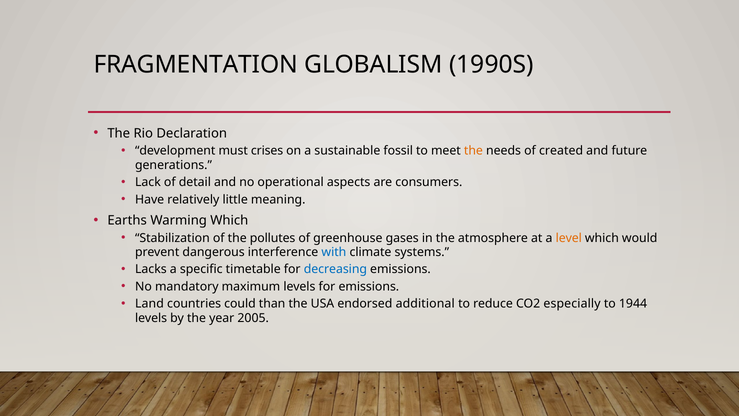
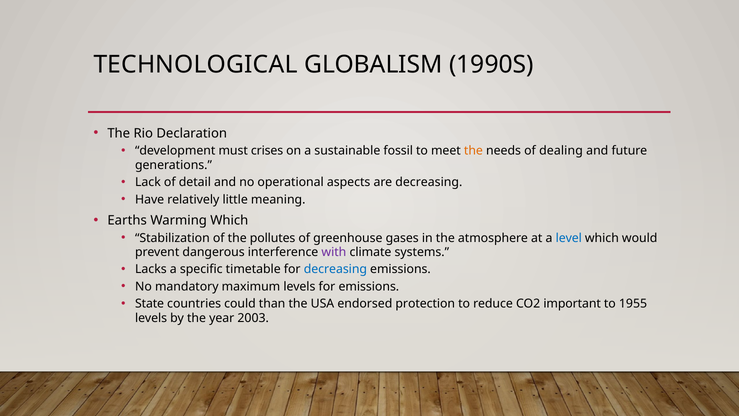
FRAGMENTATION: FRAGMENTATION -> TECHNOLOGICAL (196, 65)
created: created -> dealing (561, 151)
are consumers: consumers -> decreasing (429, 182)
level colour: orange -> blue (569, 238)
with colour: blue -> purple (334, 252)
Land: Land -> State (150, 304)
additional: additional -> protection (425, 304)
especially: especially -> important (572, 304)
1944: 1944 -> 1955 (633, 304)
2005: 2005 -> 2003 (253, 318)
